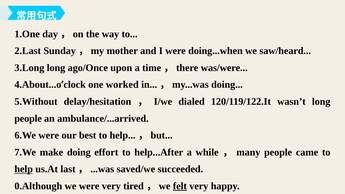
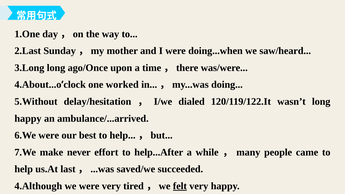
people: people -> happy (28, 119)
make doing: doing -> never (79, 152)
help underline: present -> none (24, 169)
0.Although: 0.Although -> 4.Although (38, 186)
